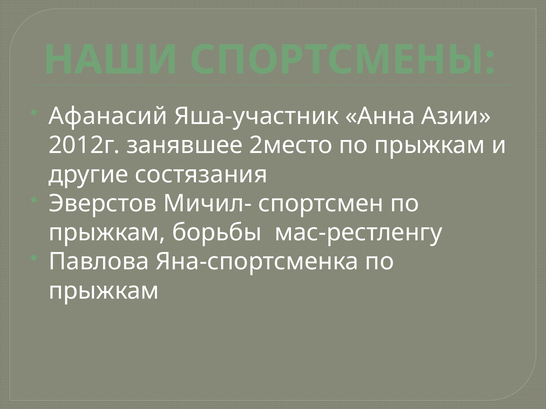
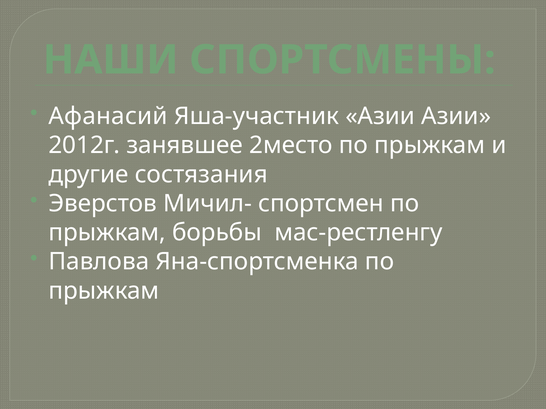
Яша-участник Анна: Анна -> Азии (380, 116)
